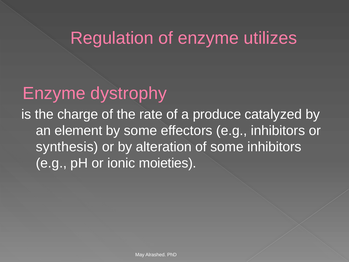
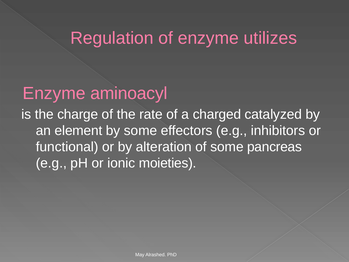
dystrophy: dystrophy -> aminoacyl (129, 93)
produce: produce -> charged (217, 114)
synthesis: synthesis -> functional (67, 147)
some inhibitors: inhibitors -> pancreas (274, 147)
